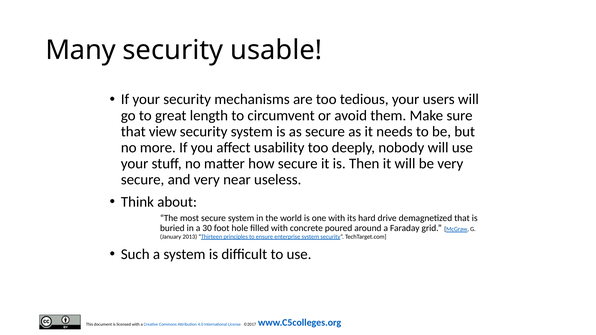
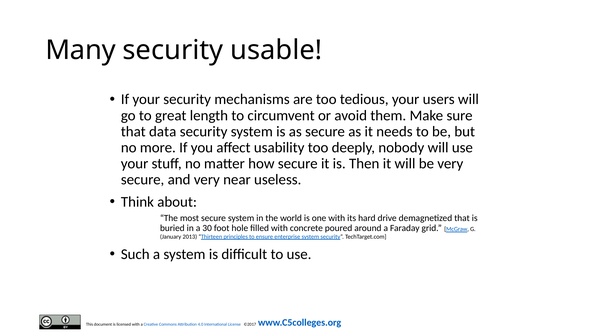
view: view -> data (163, 132)
